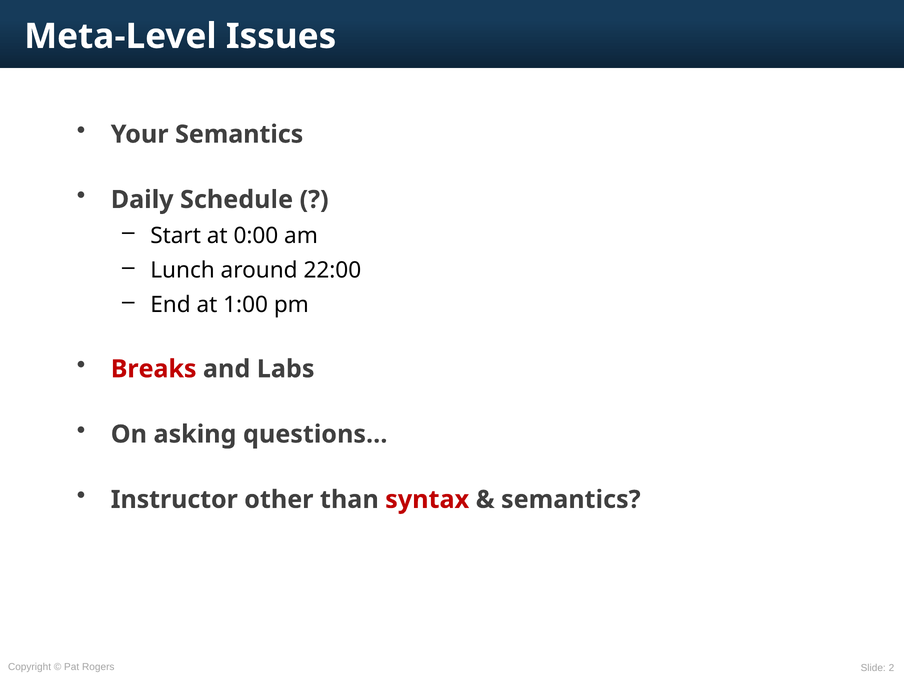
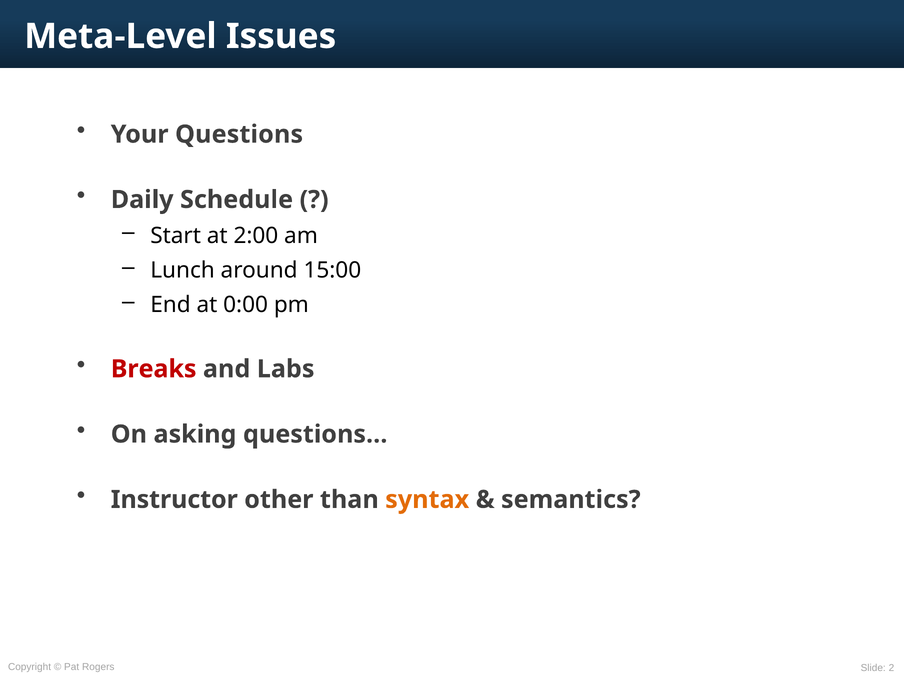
Your Semantics: Semantics -> Questions (239, 134)
0:00: 0:00 -> 2:00 (256, 236)
22:00: 22:00 -> 15:00 (332, 270)
1:00: 1:00 -> 0:00 (246, 305)
syntax colour: red -> orange (427, 500)
